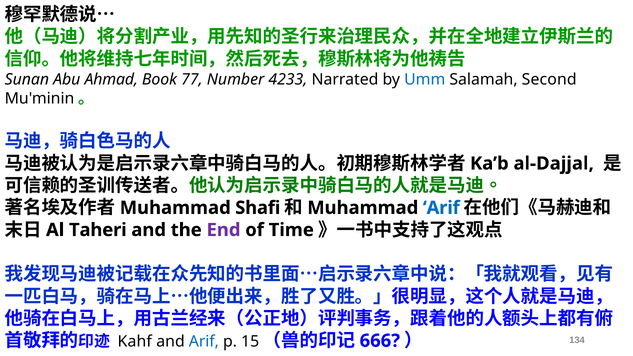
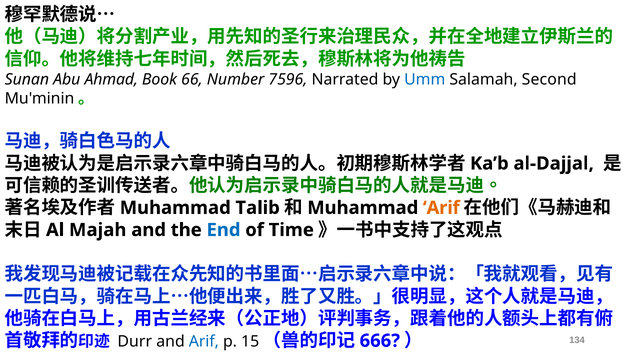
77: 77 -> 66 (192, 79)
4233: 4233 -> 7596 (288, 79)
Shafi: Shafi -> Talib (258, 208)
Arif colour: blue -> orange (441, 208)
Taheri: Taheri -> Majah (98, 230)
End colour: purple -> blue (223, 230)
Kahf: Kahf -> Durr (135, 342)
